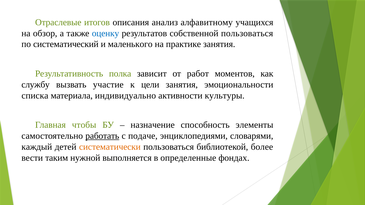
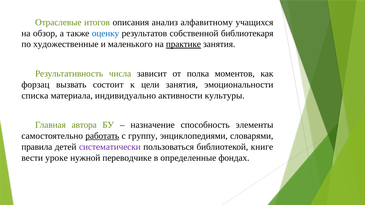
собственной пользоваться: пользоваться -> библиотекаря (247, 33)
систематический: систематический -> художественные (66, 44)
практике underline: none -> present (183, 44)
полка: полка -> числа (120, 74)
работ: работ -> полка (198, 74)
службу: службу -> форзац (35, 85)
участие: участие -> состоит (108, 85)
чтобы: чтобы -> автора (84, 125)
подаче: подаче -> группу (143, 136)
каждый: каждый -> правила (37, 147)
систематически colour: orange -> purple (110, 147)
более: более -> книге (262, 147)
таким: таким -> уроке (57, 158)
выполняется: выполняется -> переводчике (127, 158)
